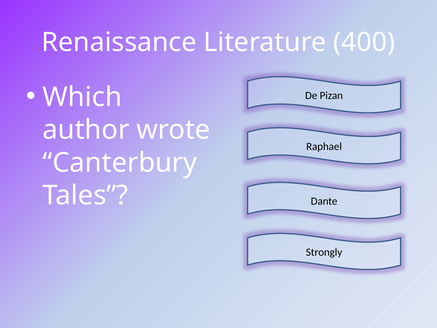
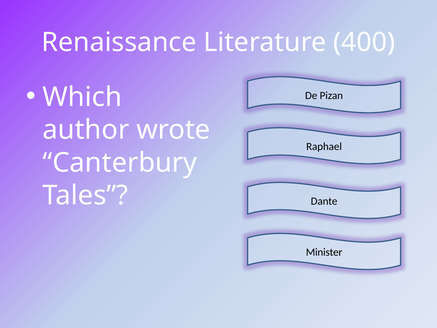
Strongly: Strongly -> Minister (324, 252)
